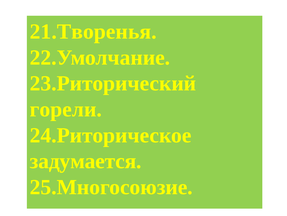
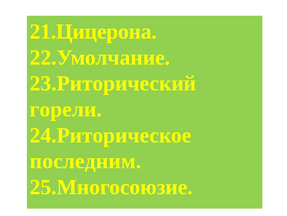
21.Творенья: 21.Творенья -> 21.Цицерона (93, 32)
задумается: задумается -> последним (85, 161)
